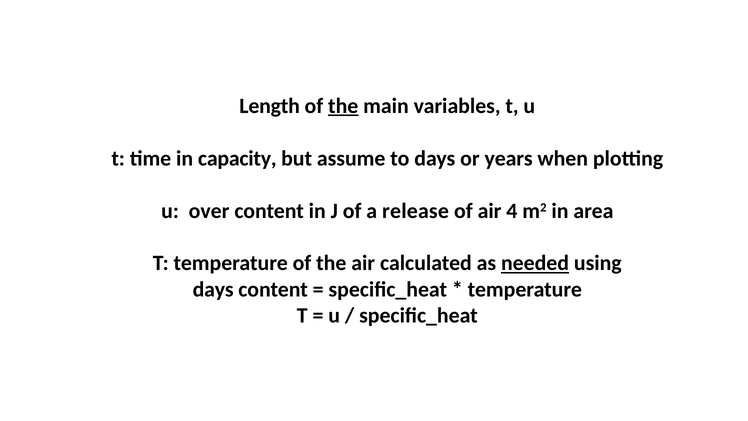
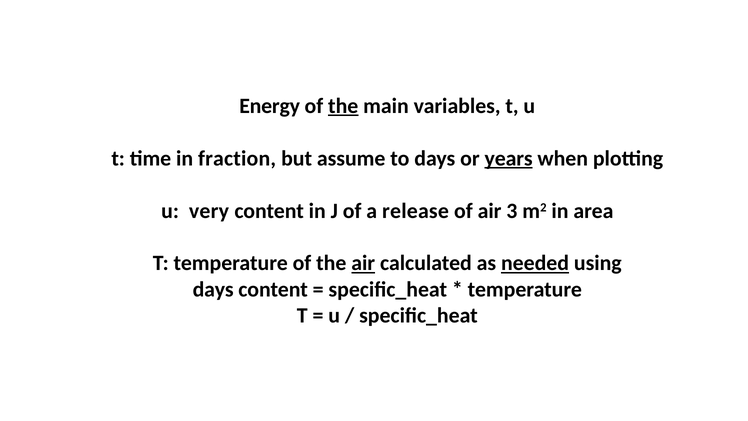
Length: Length -> Energy (270, 106)
capacity: capacity -> fraction (237, 158)
years underline: none -> present (509, 158)
over: over -> very (209, 211)
4: 4 -> 3 (512, 211)
air underline: none -> present (363, 263)
